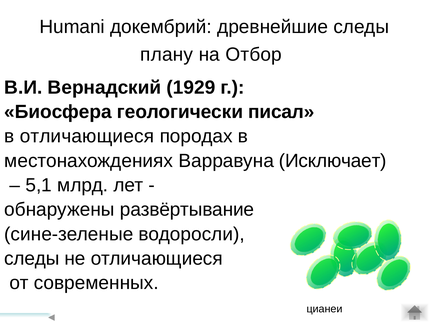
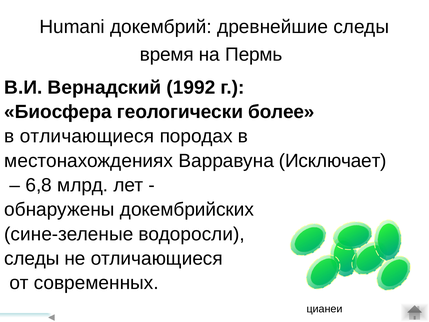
плану: плану -> время (167, 54)
Отбор: Отбор -> Пермь (254, 54)
1929: 1929 -> 1992 (191, 87)
писал: писал -> более (281, 112)
5,1: 5,1 -> 6,8 (39, 185)
развёртывание: развёртывание -> докембрийских (187, 210)
